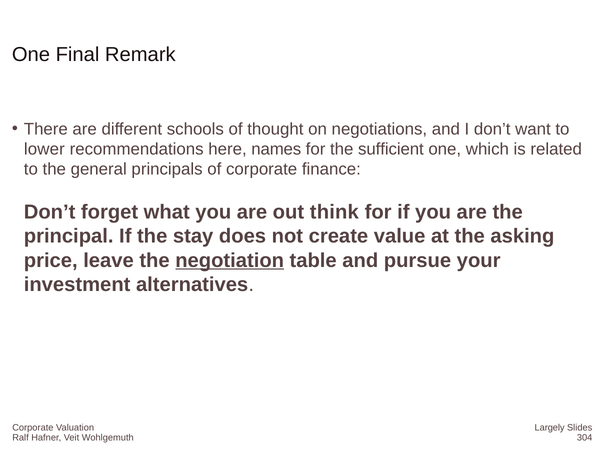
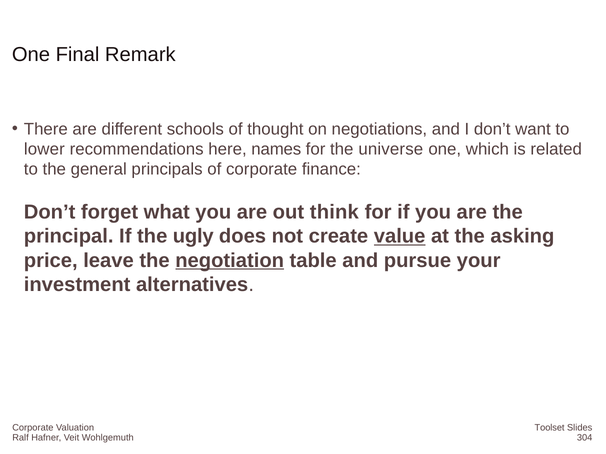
sufficient: sufficient -> universe (391, 149)
stay: stay -> ugly (193, 236)
value underline: none -> present (400, 236)
Largely: Largely -> Toolset (550, 428)
